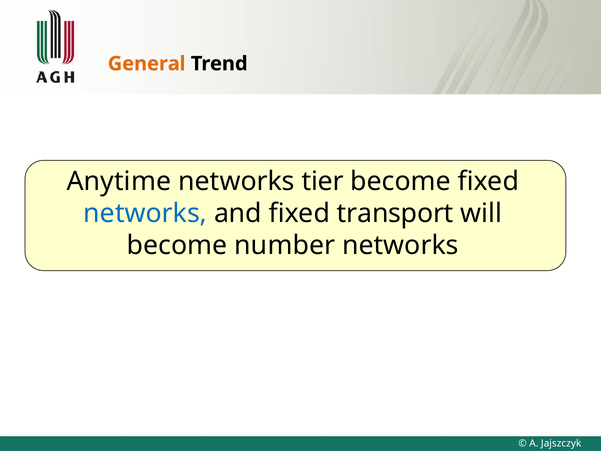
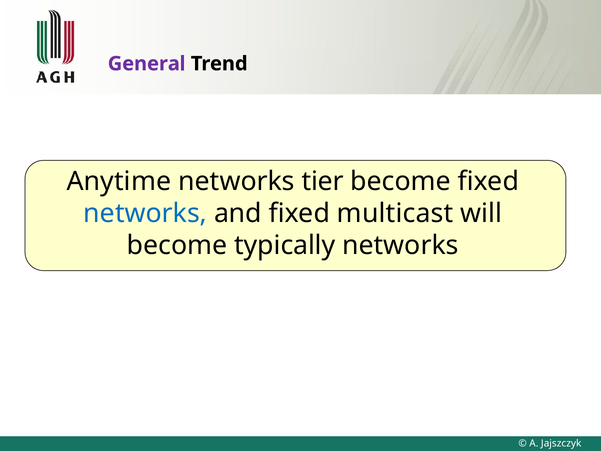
General colour: orange -> purple (147, 64)
transport: transport -> multicast (395, 213)
number: number -> typically (285, 245)
